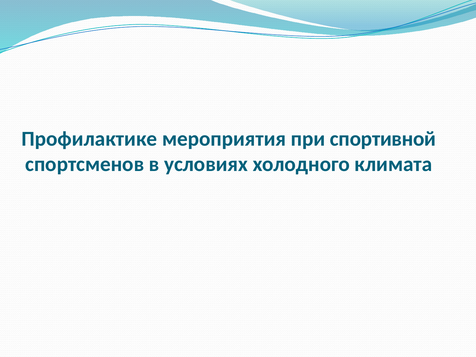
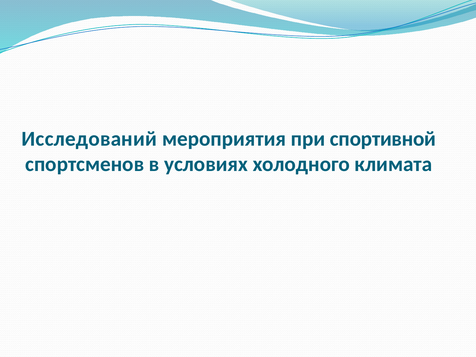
Профилактике: Профилактике -> Исследований (89, 139)
